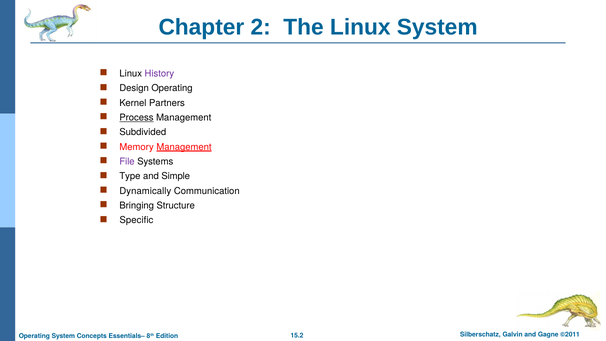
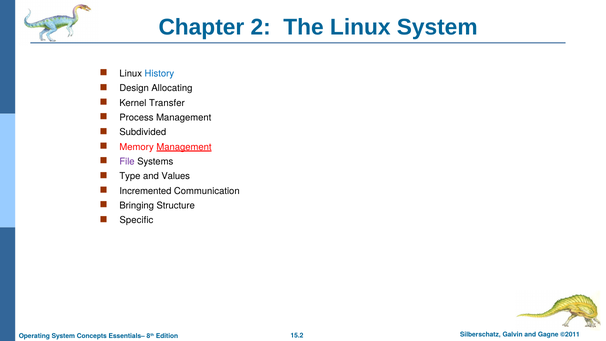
History colour: purple -> blue (159, 73)
Design Operating: Operating -> Allocating (172, 88)
Partners: Partners -> Transfer (167, 103)
Process underline: present -> none (136, 118)
Simple: Simple -> Values (176, 176)
Dynamically: Dynamically -> Incremented (145, 191)
